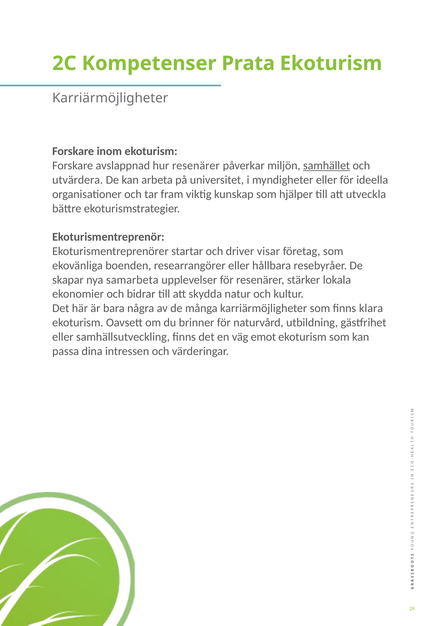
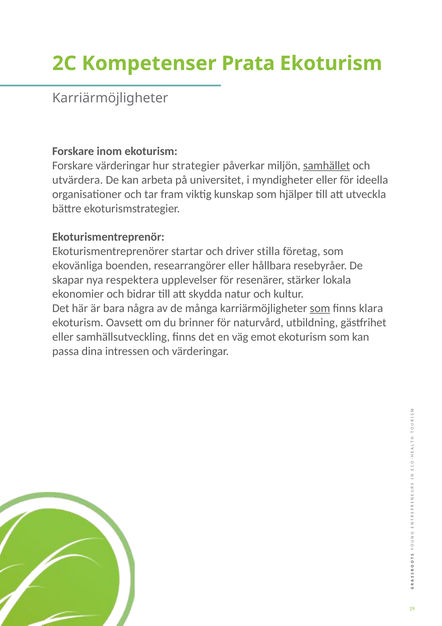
Forskare avslappnad: avslappnad -> värderingar (123, 165)
hur resenärer: resenärer -> strategier (196, 165)
visar: visar -> stilla (268, 251)
samarbeta: samarbeta -> respektera (132, 279)
som underline: none -> present (320, 308)
